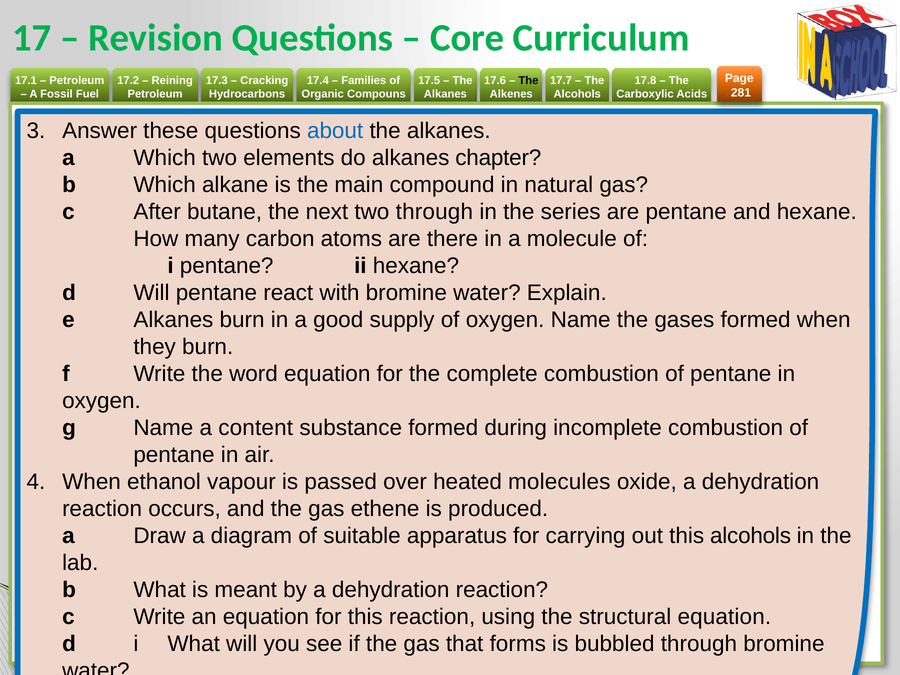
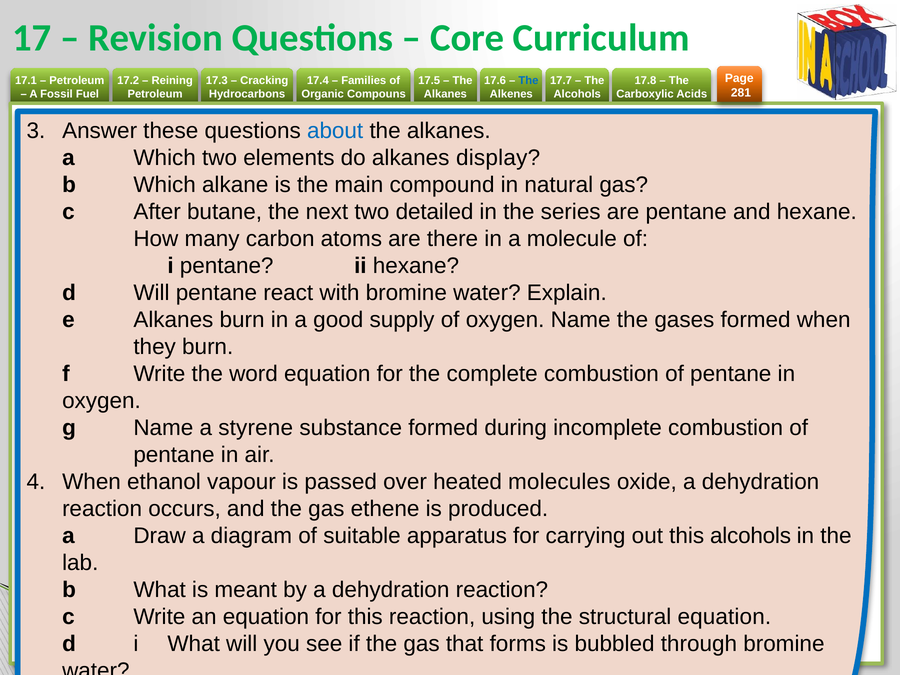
The colour: black -> blue (528, 81)
chapter: chapter -> display (498, 158)
two through: through -> detailed (435, 212)
content: content -> styrene (256, 428)
